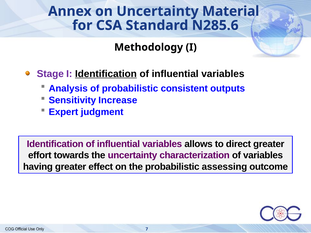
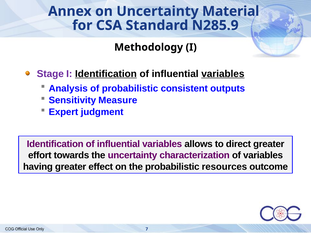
N285.6: N285.6 -> N285.9 (215, 25)
variables underline: none -> present (223, 74)
Increase: Increase -> Measure (118, 100)
assessing: assessing -> resources (224, 167)
